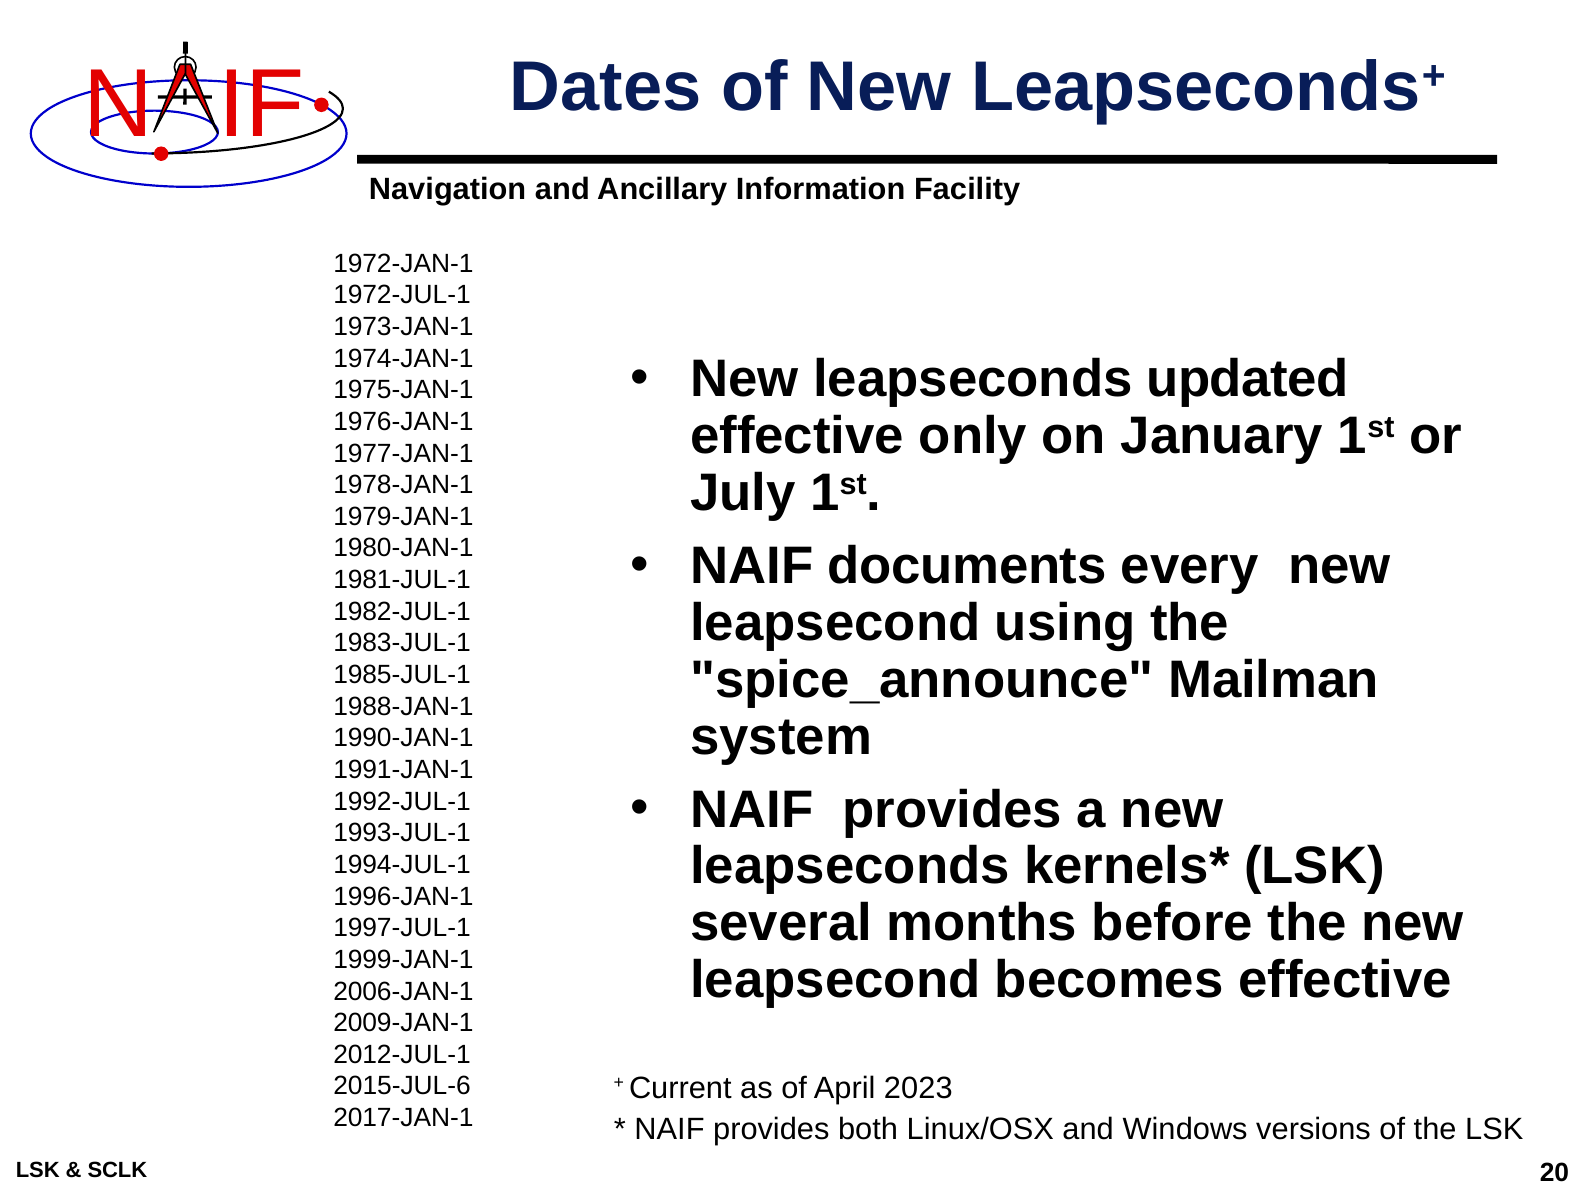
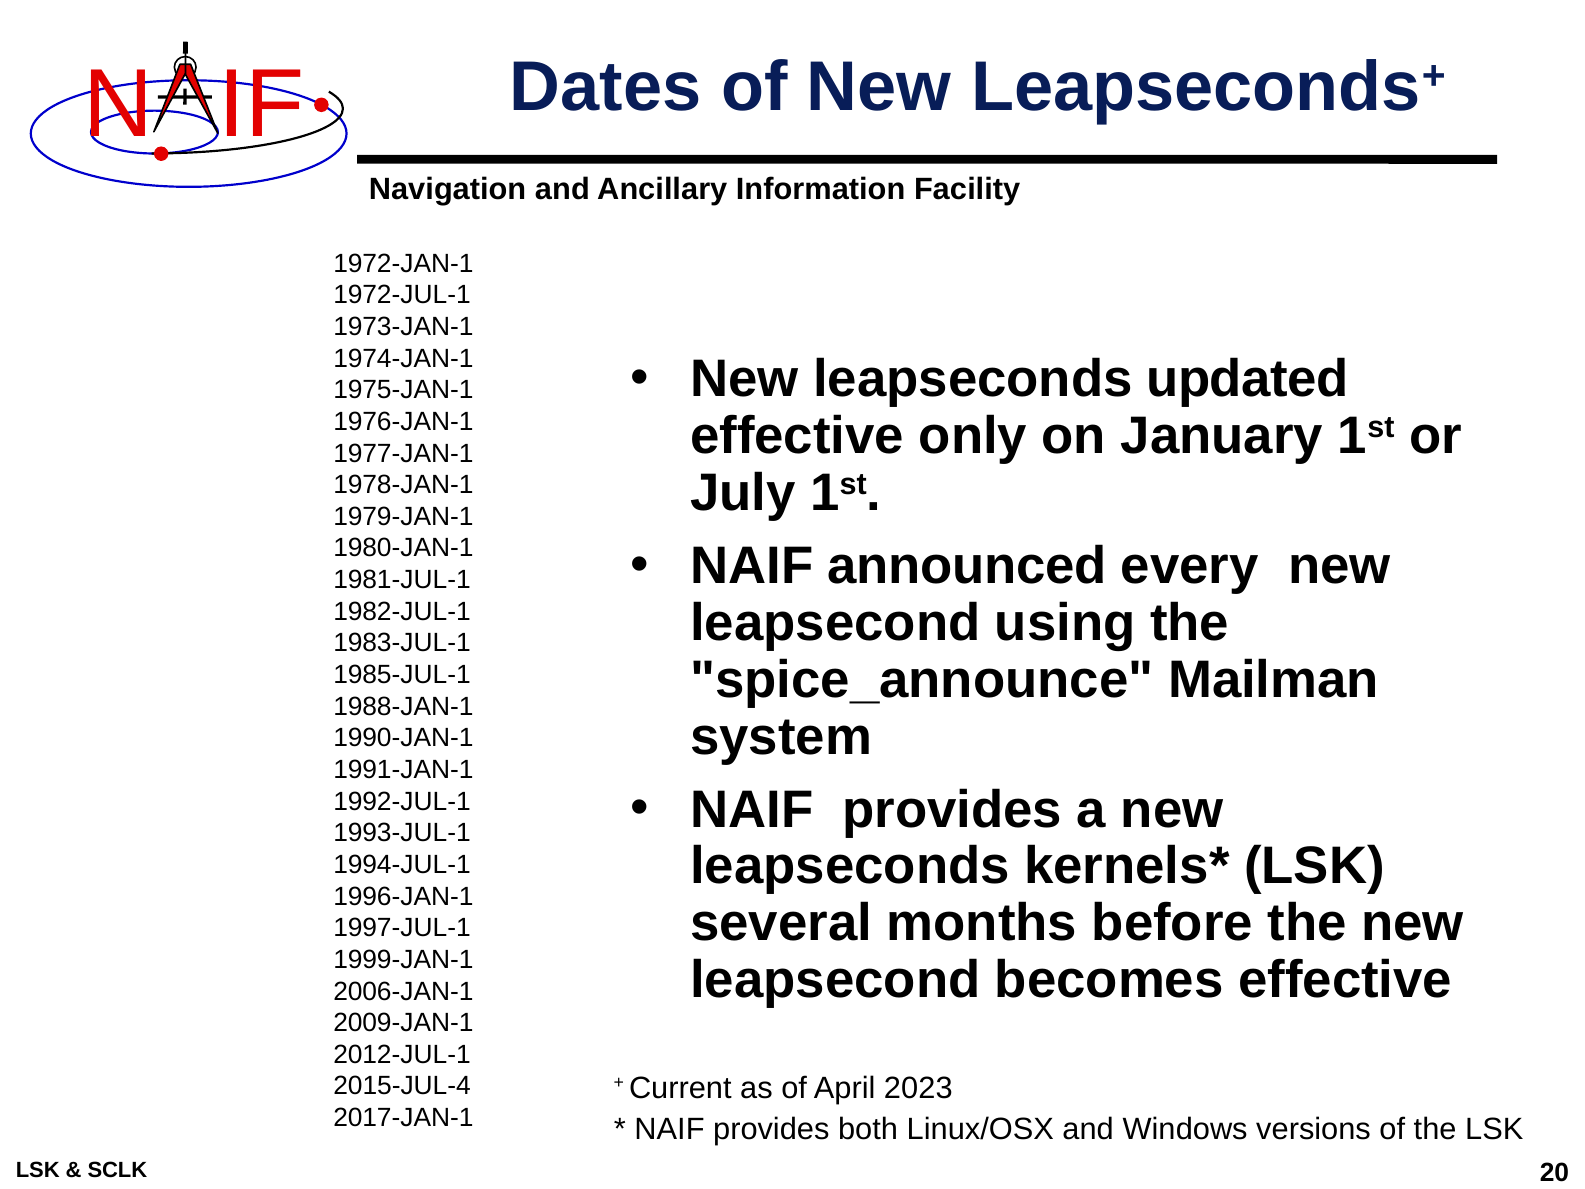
documents: documents -> announced (967, 566)
2015-JUL-6: 2015-JUL-6 -> 2015-JUL-4 (402, 1087)
